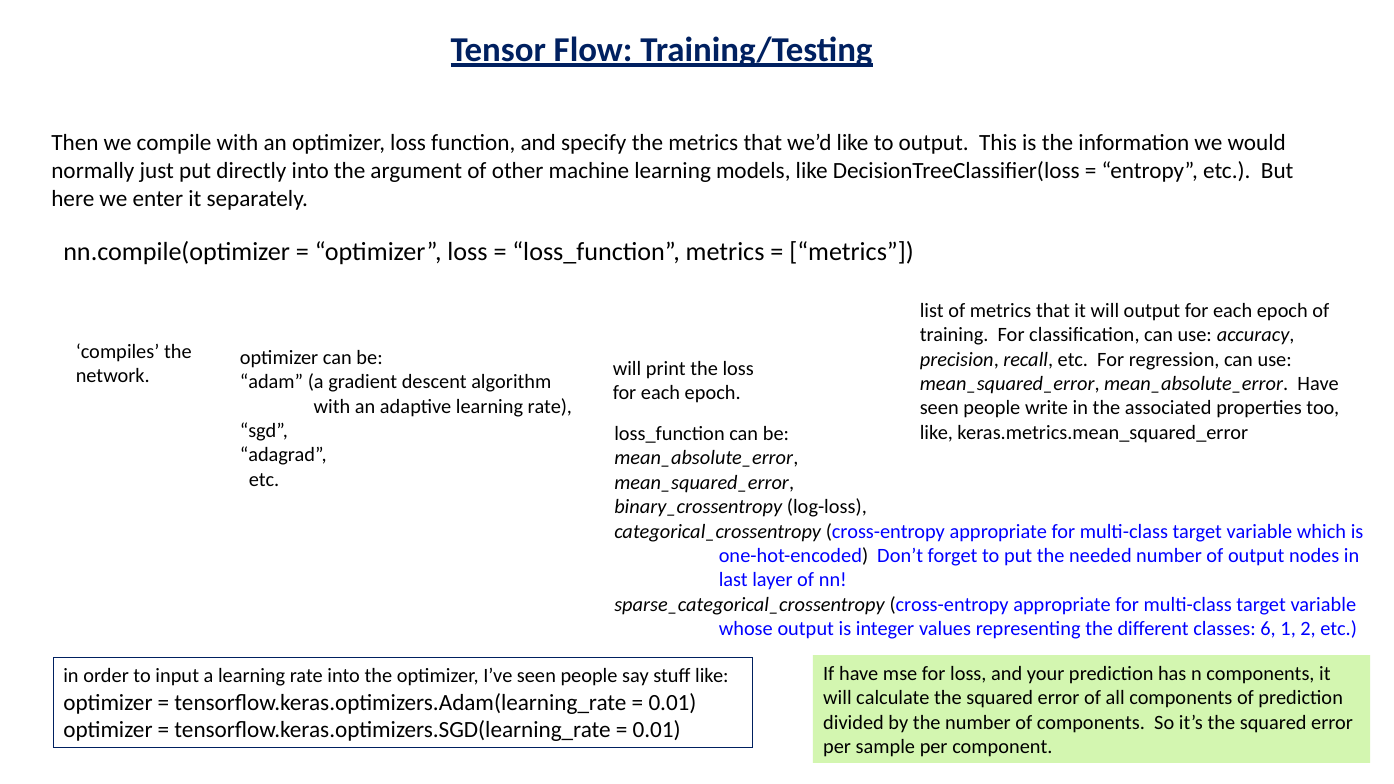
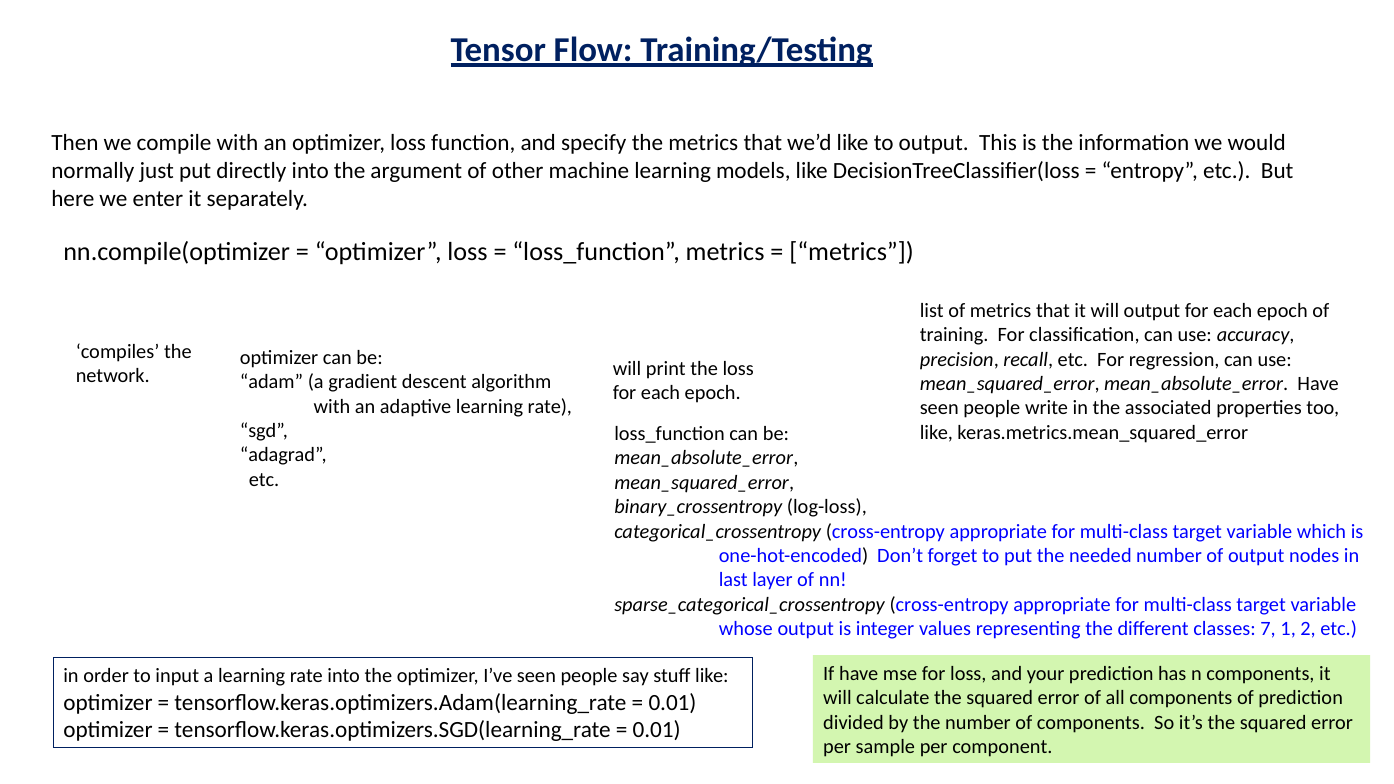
6: 6 -> 7 (1268, 629)
